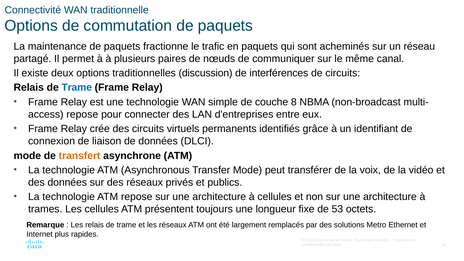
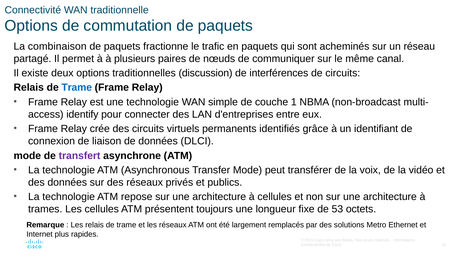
maintenance: maintenance -> combinaison (57, 46)
8: 8 -> 1 (294, 102)
repose: repose -> identify (82, 114)
transfert colour: orange -> purple (80, 156)
